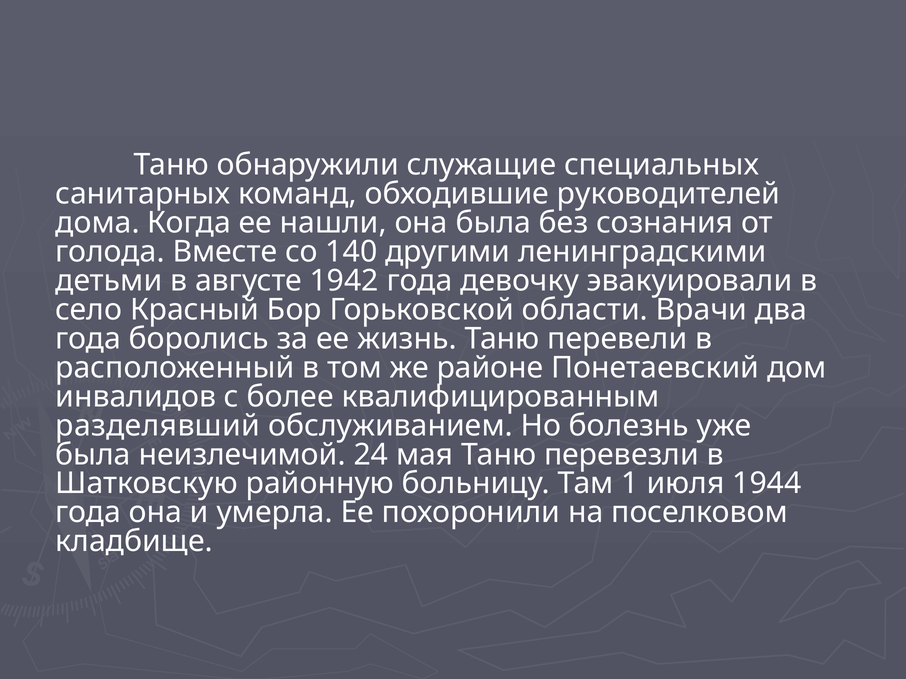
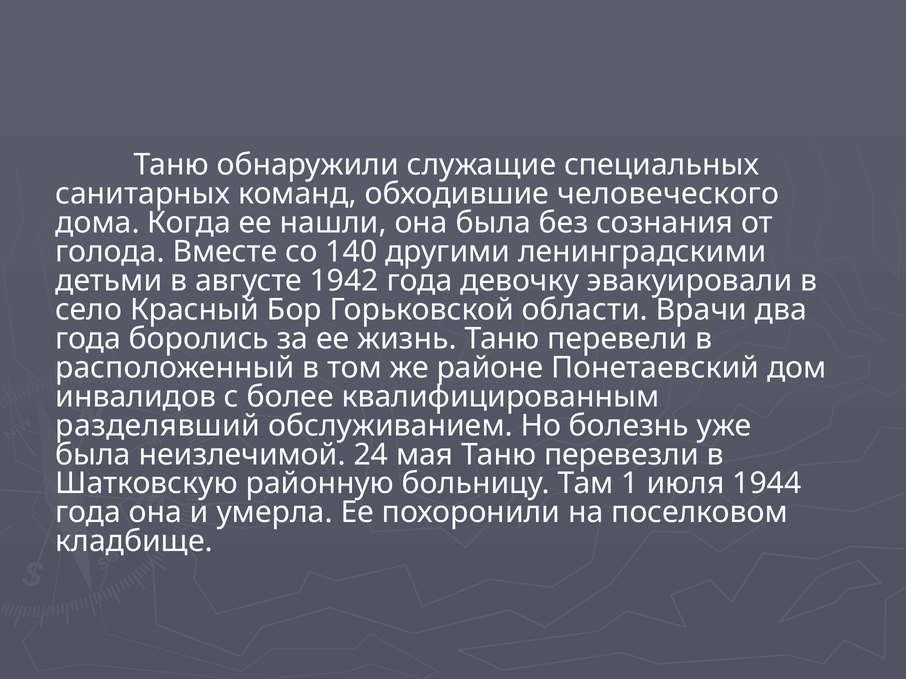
руководителей: руководителей -> человеческого (668, 194)
